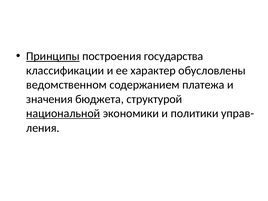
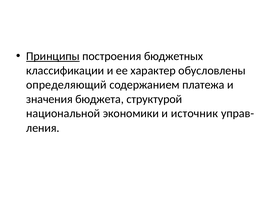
государства: государства -> бюджетных (174, 56)
ведомственном: ведомственном -> определяющий (66, 85)
национальной underline: present -> none (63, 113)
политики: политики -> источник (195, 113)
